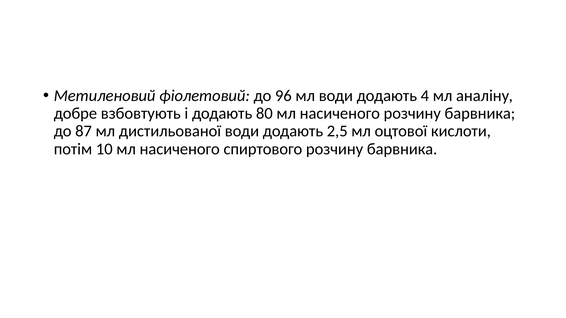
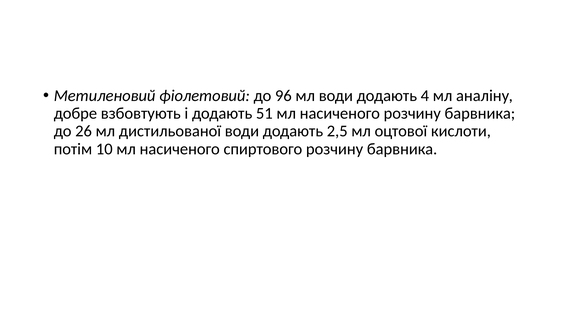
80: 80 -> 51 (264, 114)
87: 87 -> 26 (84, 131)
